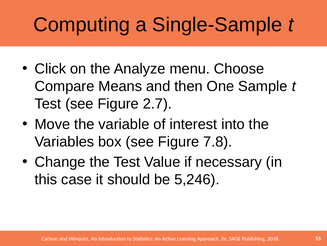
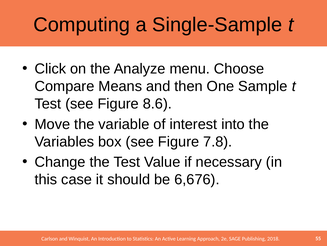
2.7: 2.7 -> 8.6 (157, 103)
5,246: 5,246 -> 6,676 (197, 179)
